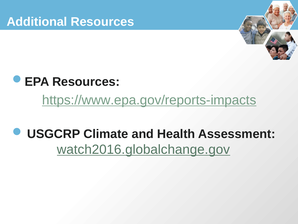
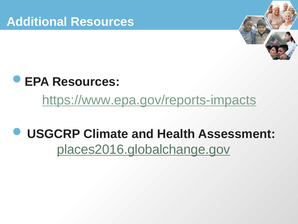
watch2016.globalchange.gov: watch2016.globalchange.gov -> places2016.globalchange.gov (144, 149)
